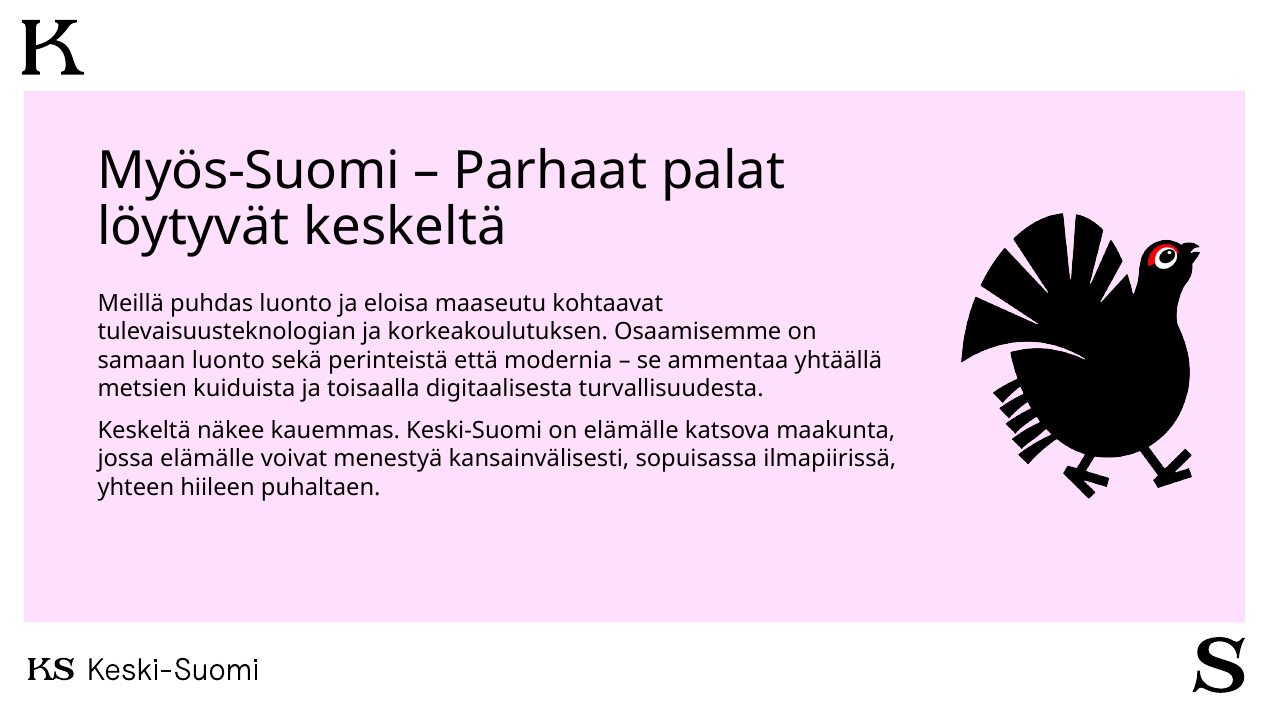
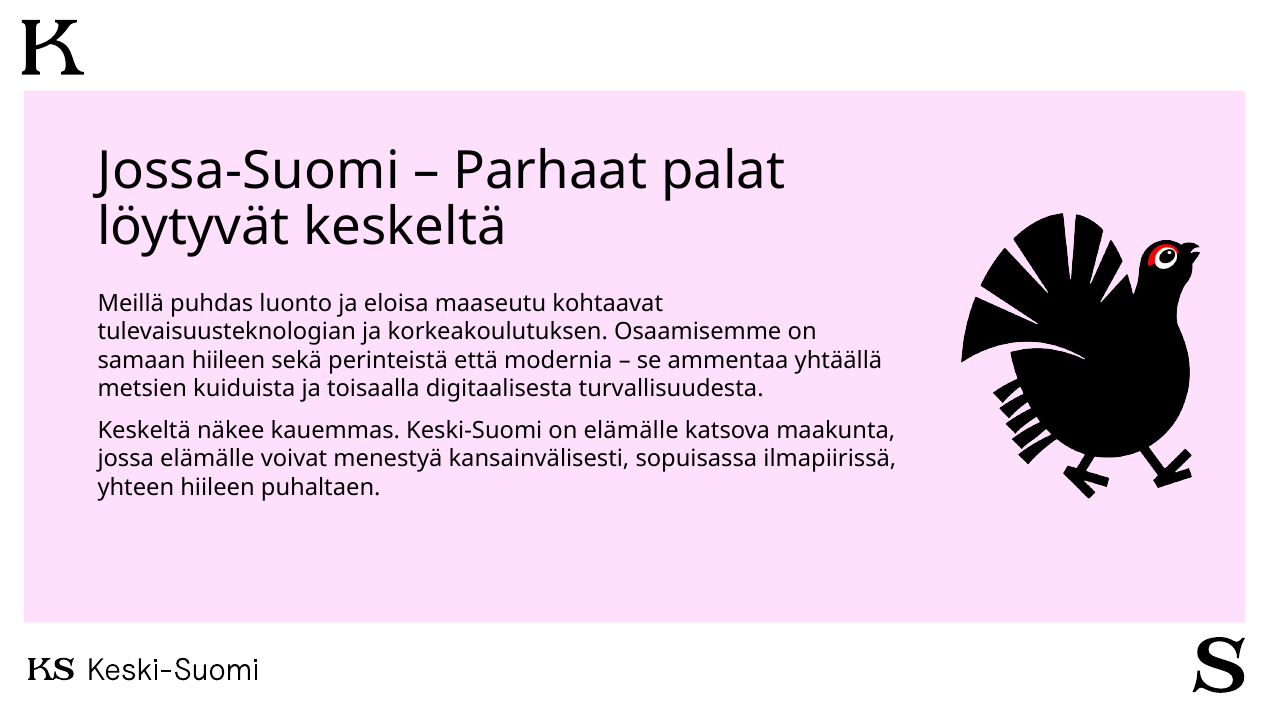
Myös-Suomi: Myös-Suomi -> Jossa-Suomi (249, 171)
samaan luonto: luonto -> hiileen (229, 361)
